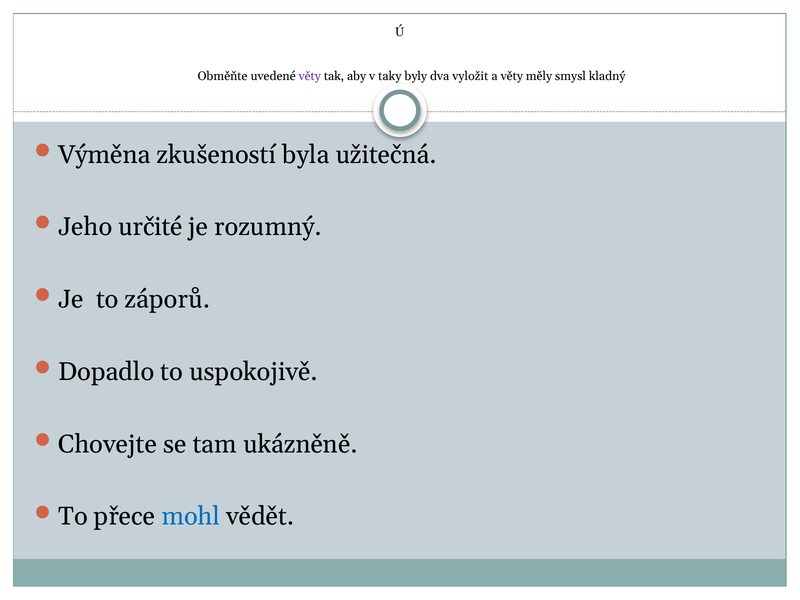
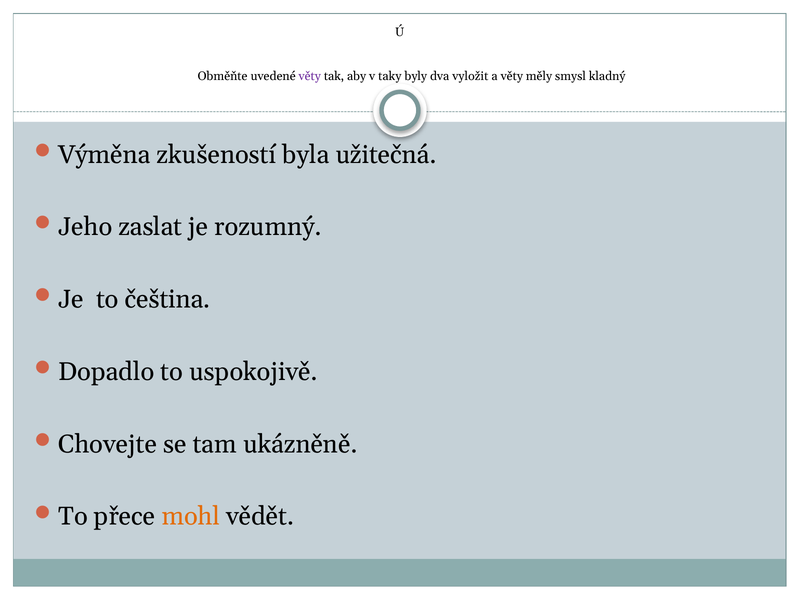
určité: určité -> zaslat (150, 227)
záporů: záporů -> čeština (167, 299)
mohl colour: blue -> orange (191, 517)
